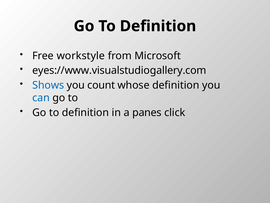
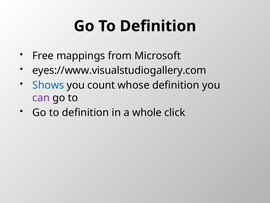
workstyle: workstyle -> mappings (81, 56)
can colour: blue -> purple (41, 98)
panes: panes -> whole (147, 112)
